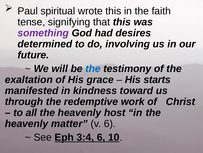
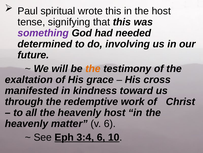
the faith: faith -> host (161, 11)
desires: desires -> needed (133, 33)
the colour: blue -> orange (93, 68)
starts: starts -> cross (157, 79)
